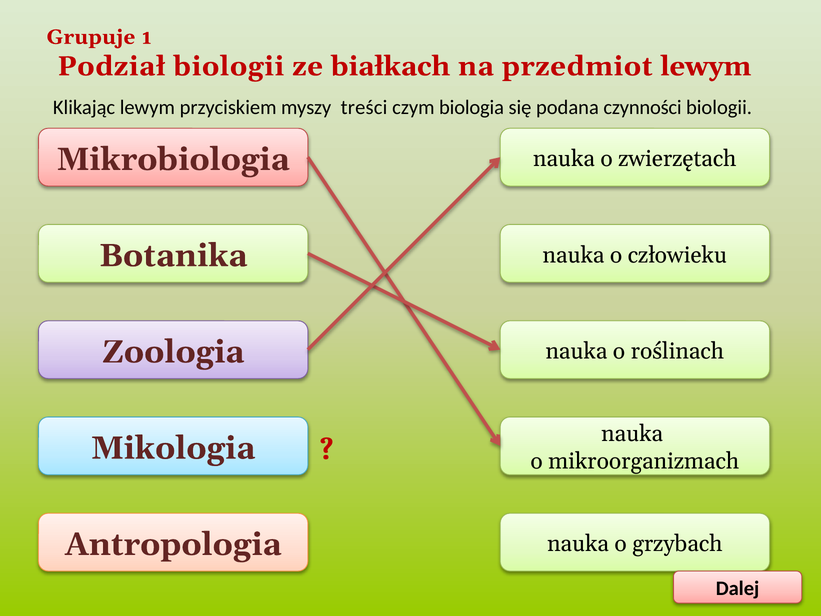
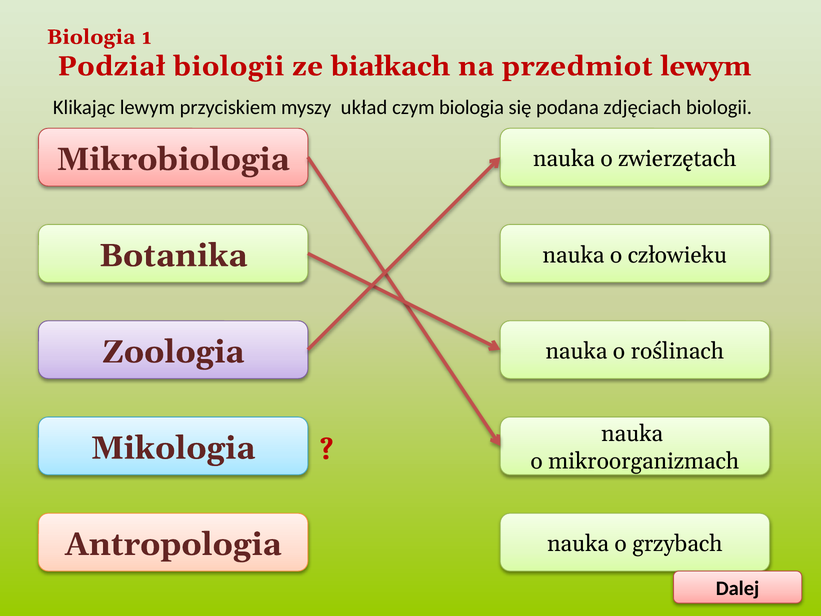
Grupuje: Grupuje -> Biologia (91, 37)
treści: treści -> układ (364, 108)
czynności: czynności -> zdjęciach (642, 108)
